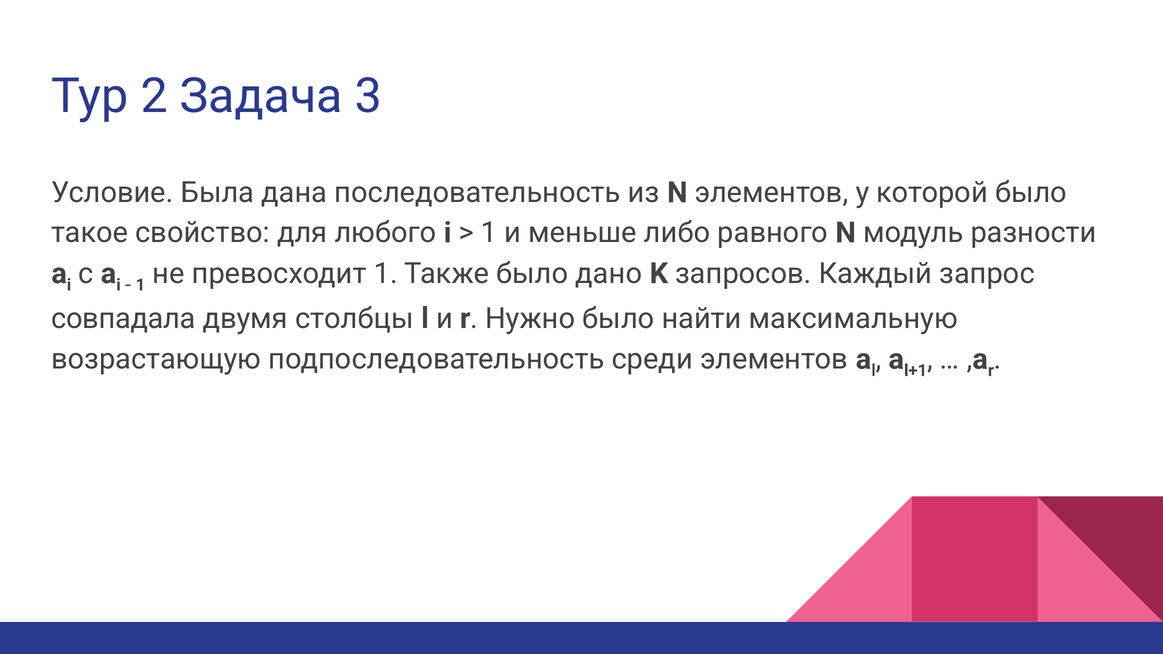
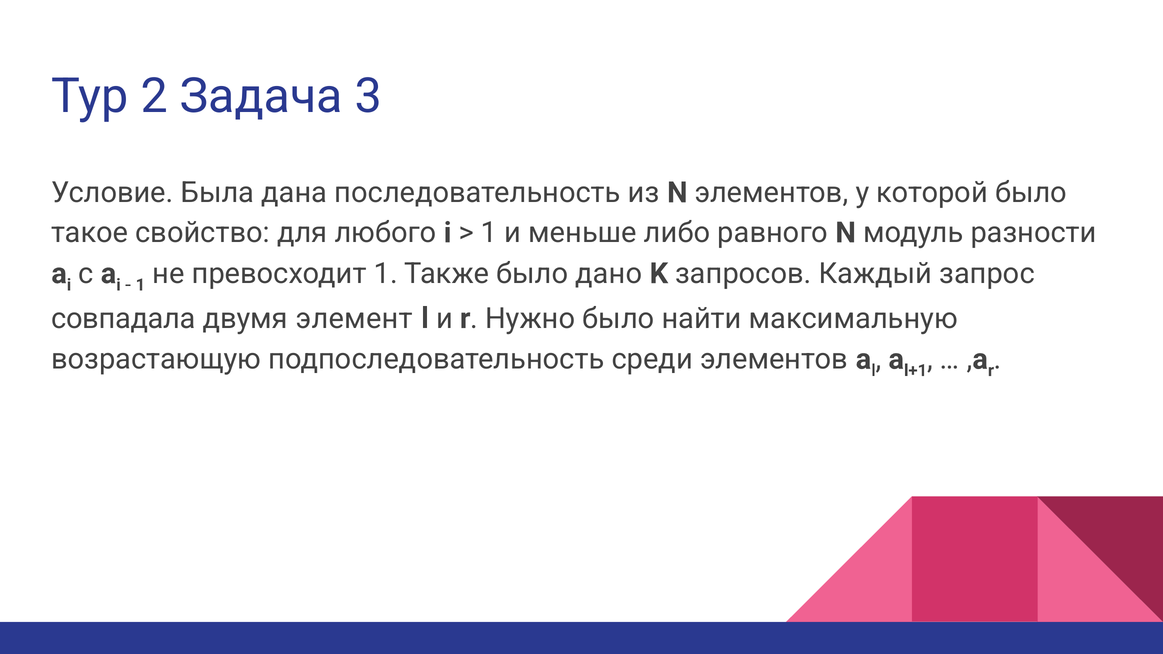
столбцы: столбцы -> элемент (354, 319)
